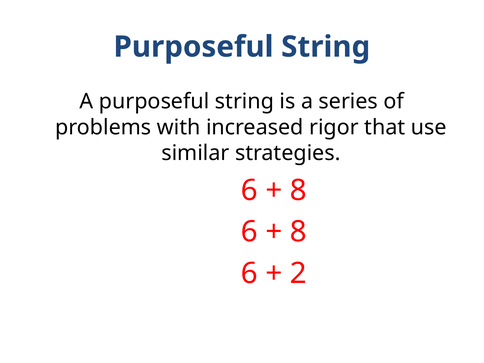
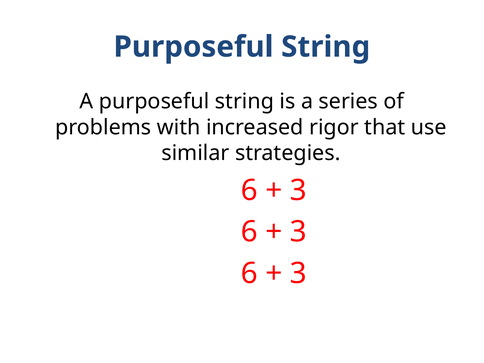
8: 8 -> 3 (298, 190)
8: 8 -> 3 (298, 232)
2: 2 -> 3 (298, 273)
